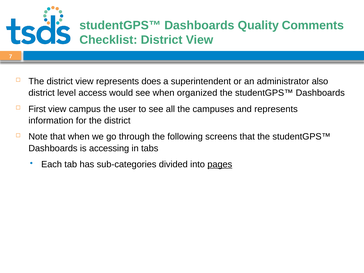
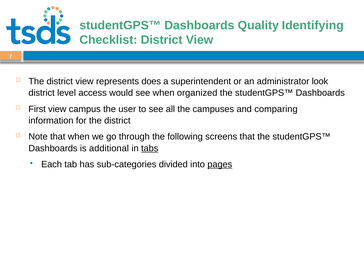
Comments: Comments -> Identifying (313, 25)
also: also -> look (320, 81)
and represents: represents -> comparing (276, 109)
accessing: accessing -> additional (109, 148)
tabs underline: none -> present (150, 148)
